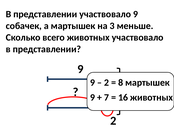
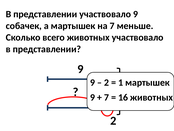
на 3: 3 -> 7 (112, 26)
8: 8 -> 1 (121, 82)
